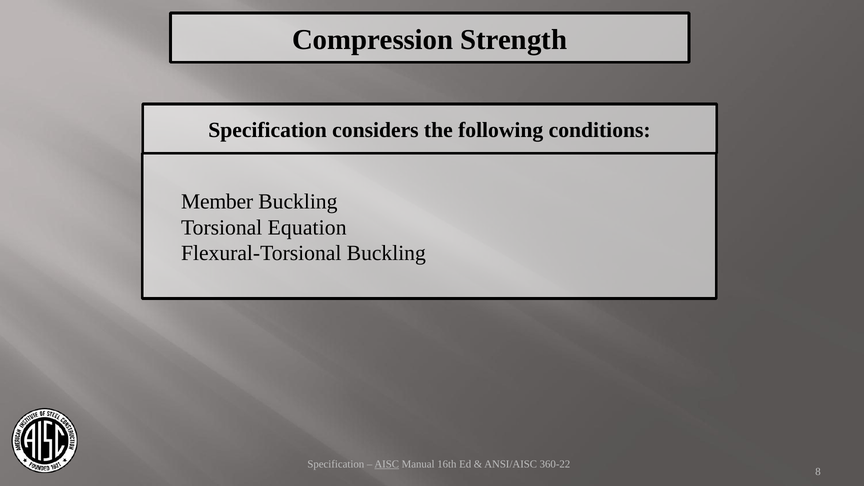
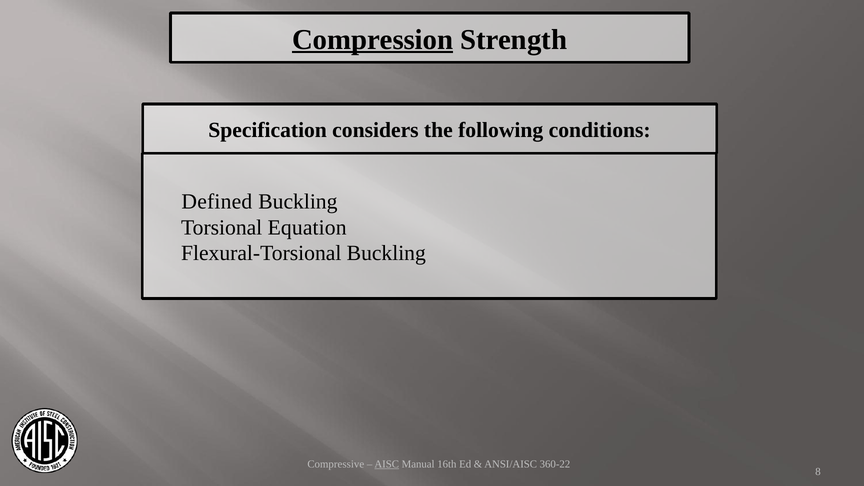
Compression underline: none -> present (373, 40)
Member: Member -> Defined (217, 202)
Specification: Specification -> Compressive (336, 464)
